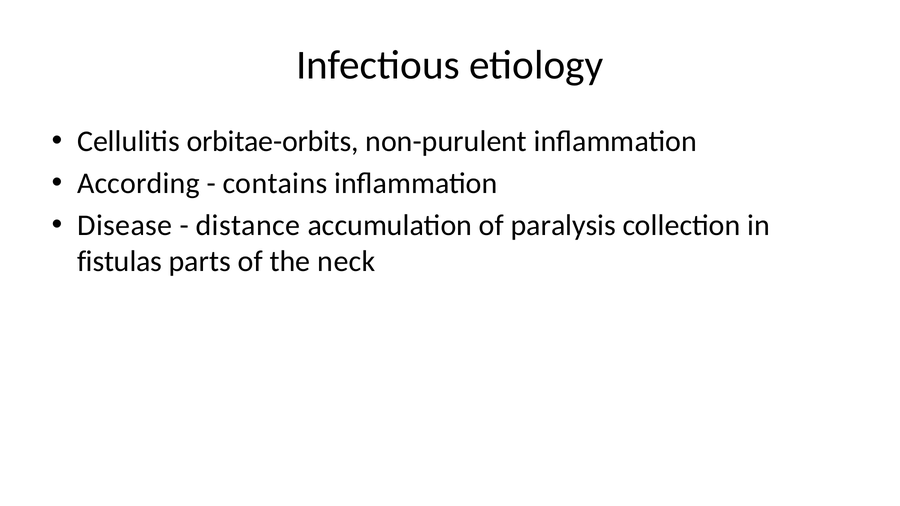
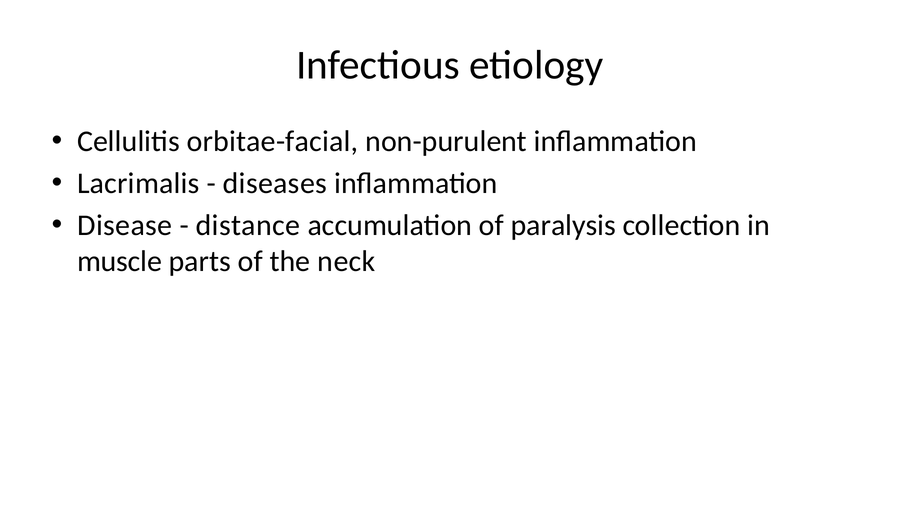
orbitae-orbits: orbitae-orbits -> orbitae-facial (272, 142)
According: According -> Lacrimalis (138, 184)
contains: contains -> diseases (275, 184)
fistulas: fistulas -> muscle (120, 262)
